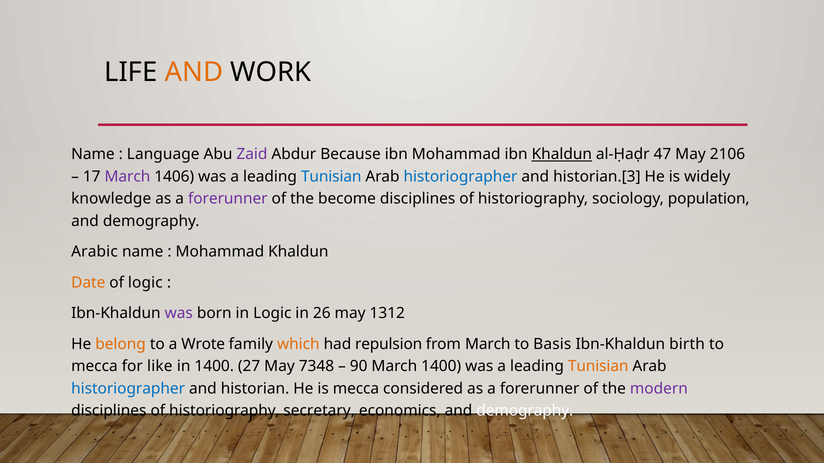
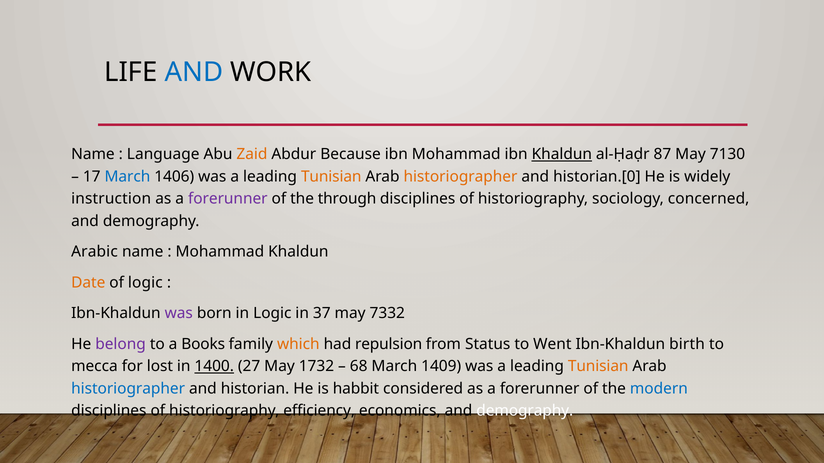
AND colour: orange -> blue (194, 72)
Zaid colour: purple -> orange (252, 154)
47: 47 -> 87 (662, 154)
2106: 2106 -> 7130 (727, 154)
March colour: purple -> blue (127, 177)
Tunisian colour: blue -> orange (331, 177)
historiographer colour: blue -> orange (460, 177)
historian.[3: historian.[3 -> historian.[0 (597, 177)
knowledge: knowledge -> instruction (111, 199)
become: become -> through (347, 199)
population: population -> concerned (709, 199)
26: 26 -> 37 (322, 314)
1312: 1312 -> 7332 (387, 314)
belong colour: orange -> purple (121, 344)
Wrote: Wrote -> Books (203, 344)
from March: March -> Status (488, 344)
Basis: Basis -> Went (552, 344)
like: like -> lost (160, 367)
1400 underline: none -> present (214, 367)
7348: 7348 -> 1732 (316, 367)
90: 90 -> 68 (359, 367)
March 1400: 1400 -> 1409 (441, 367)
is mecca: mecca -> habbit (356, 389)
modern colour: purple -> blue (659, 389)
secretary: secretary -> efficiency (319, 411)
